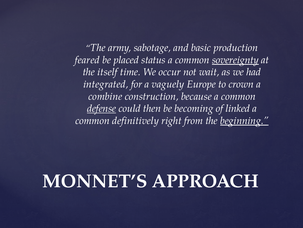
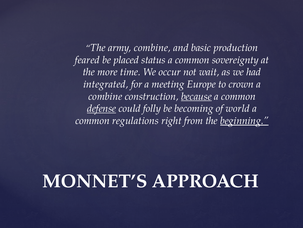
army sabotage: sabotage -> combine (152, 48)
sovereignty underline: present -> none (235, 60)
itself: itself -> more (108, 72)
vaguely: vaguely -> meeting (168, 84)
because underline: none -> present (196, 96)
then: then -> folly (152, 108)
linked: linked -> world (238, 108)
definitively: definitively -> regulations (136, 120)
